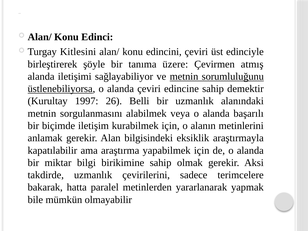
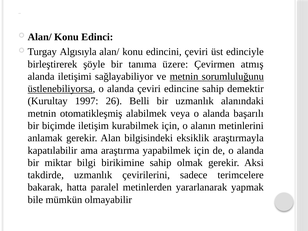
Kitlesini: Kitlesini -> Algısıyla (78, 52)
sorgulanmasını: sorgulanmasını -> otomatikleşmiş (91, 113)
